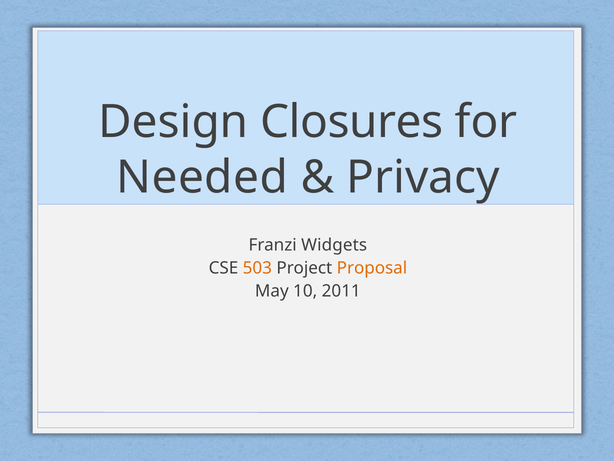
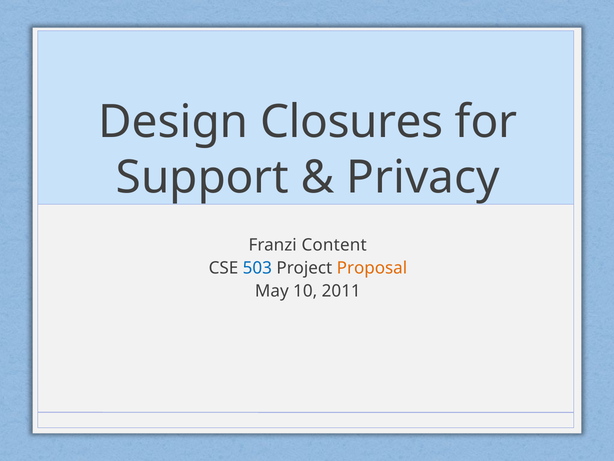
Needed: Needed -> Support (202, 177)
Widgets: Widgets -> Content (334, 245)
503 colour: orange -> blue (257, 268)
